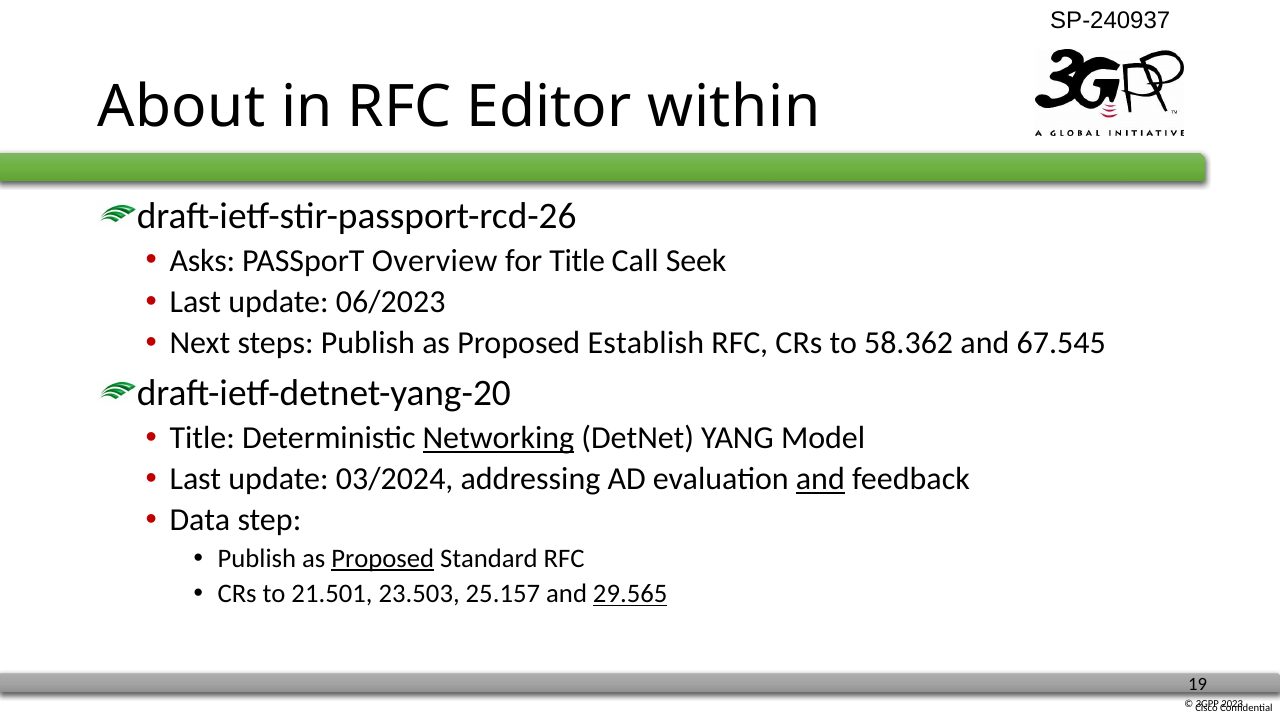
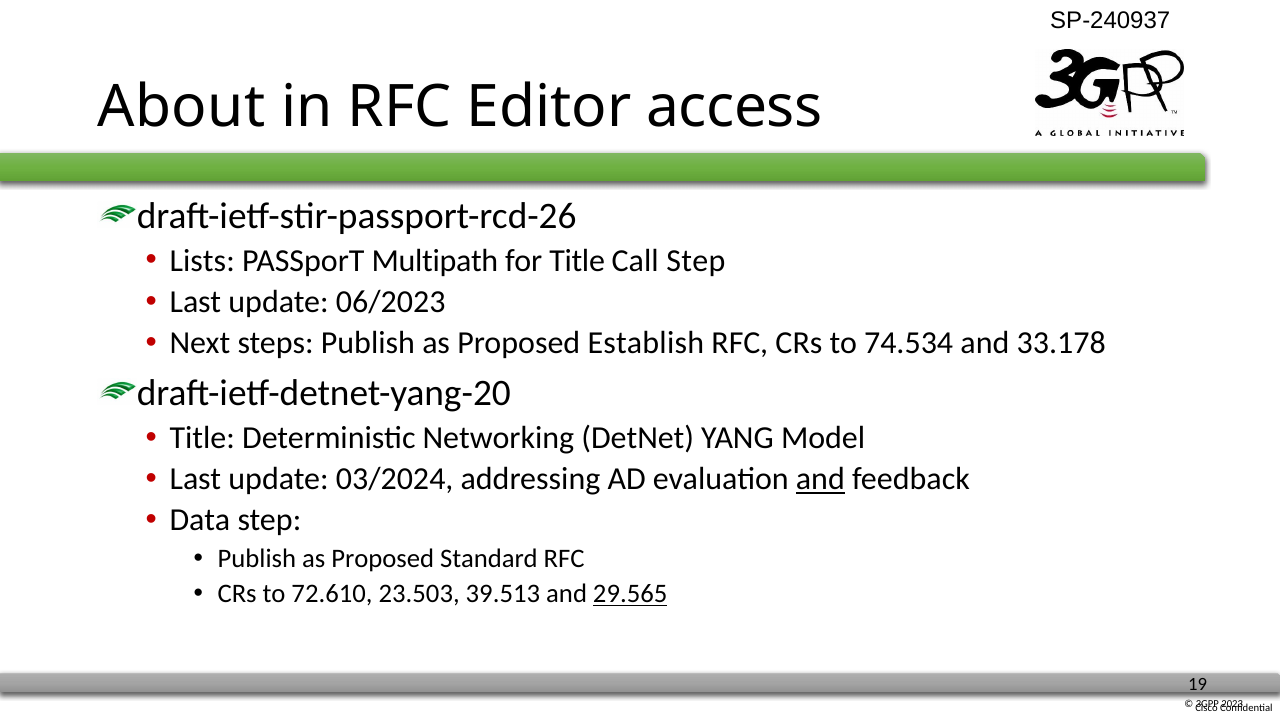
within: within -> access (734, 108)
Asks: Asks -> Lists (202, 261)
Overview: Overview -> Multipath (435, 261)
Call Seek: Seek -> Step (696, 261)
58.362: 58.362 -> 74.534 (909, 343)
67.545: 67.545 -> 33.178 (1061, 343)
Networking underline: present -> none (498, 438)
Proposed underline: present -> none (383, 559)
21.501: 21.501 -> 72.610 (332, 594)
25.157: 25.157 -> 39.513 (503, 594)
